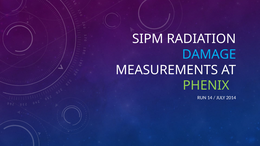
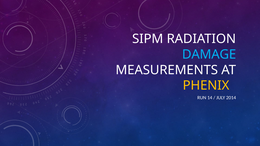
PHENIX colour: light green -> yellow (206, 86)
